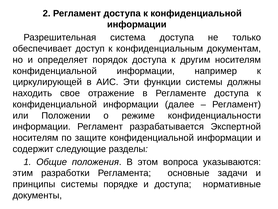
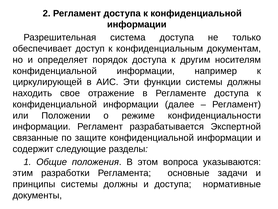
носителям: носителям -> связанные (35, 138)
принципы системы порядке: порядке -> должны (121, 184)
